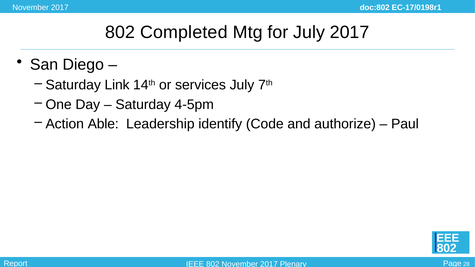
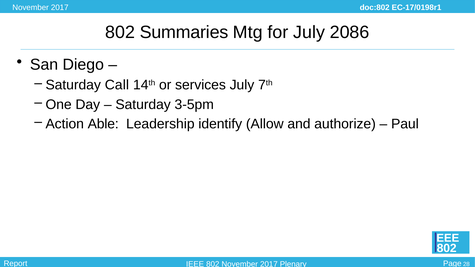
Completed: Completed -> Summaries (184, 32)
July 2017: 2017 -> 2086 (350, 32)
Link: Link -> Call (117, 85)
4-5pm: 4-5pm -> 3-5pm (194, 105)
Code: Code -> Allow (265, 124)
